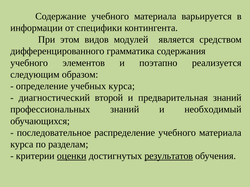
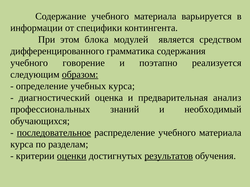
видов: видов -> блока (97, 40)
элементов: элементов -> говорение (84, 63)
образом underline: none -> present (80, 75)
второй: второй -> оценка (109, 98)
предварительная знаний: знаний -> анализ (227, 98)
последовательное underline: none -> present (54, 133)
